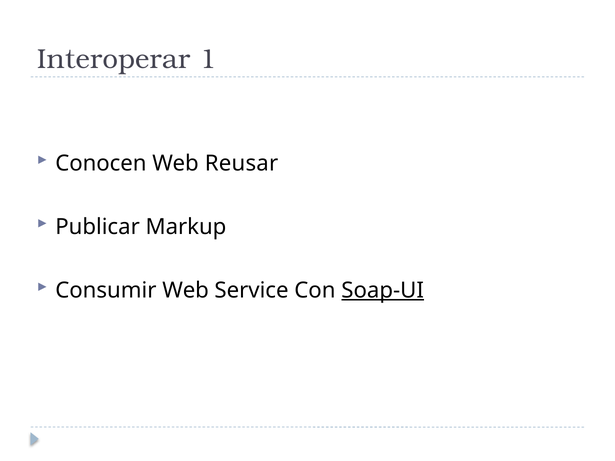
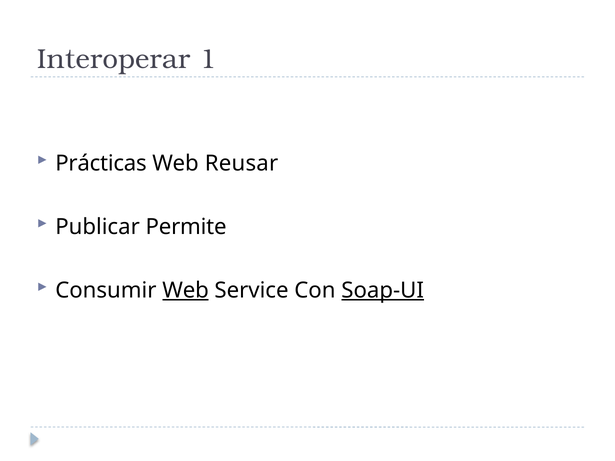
Conocen: Conocen -> Prácticas (101, 163)
Markup: Markup -> Permite (186, 227)
Web underline: none -> present (186, 291)
